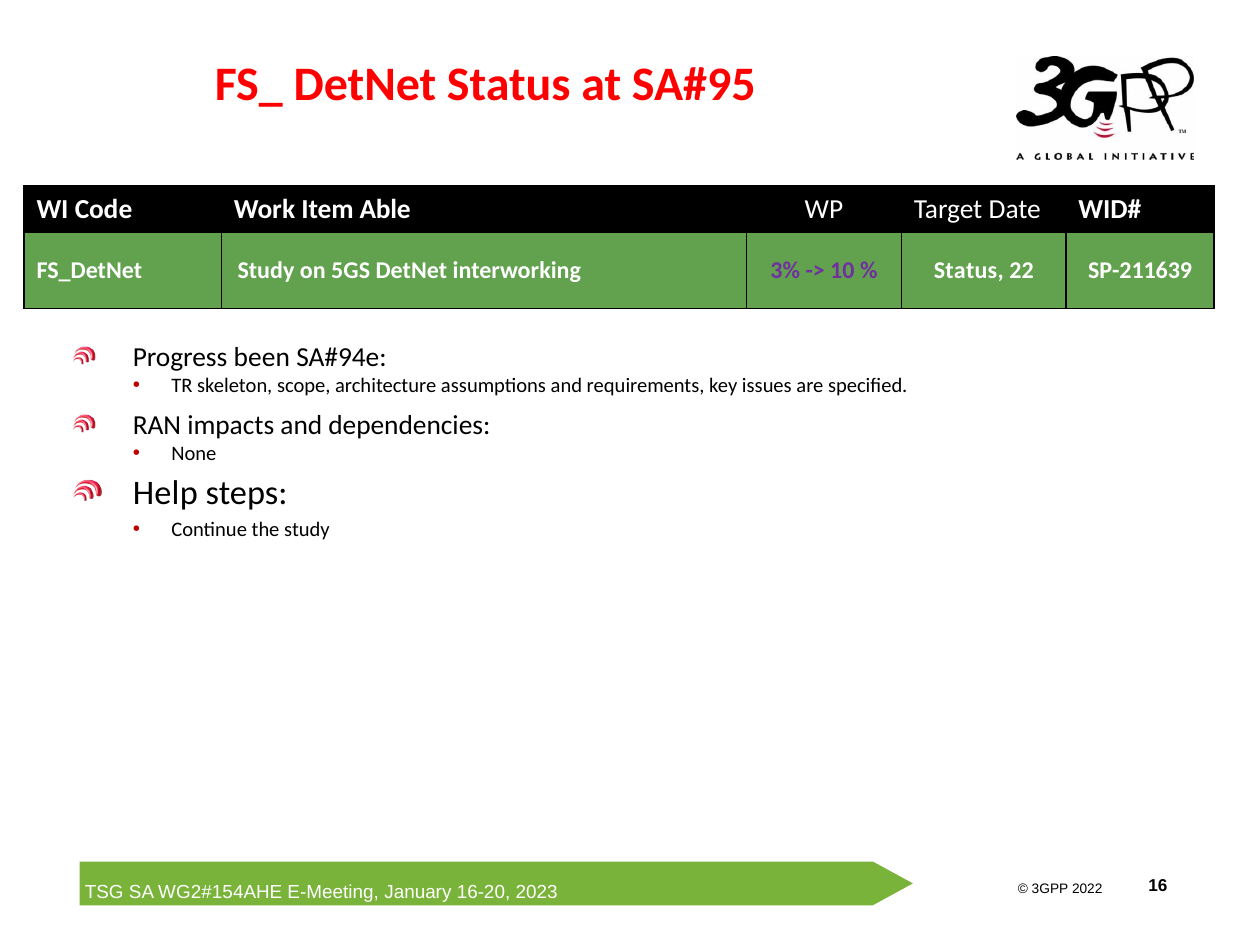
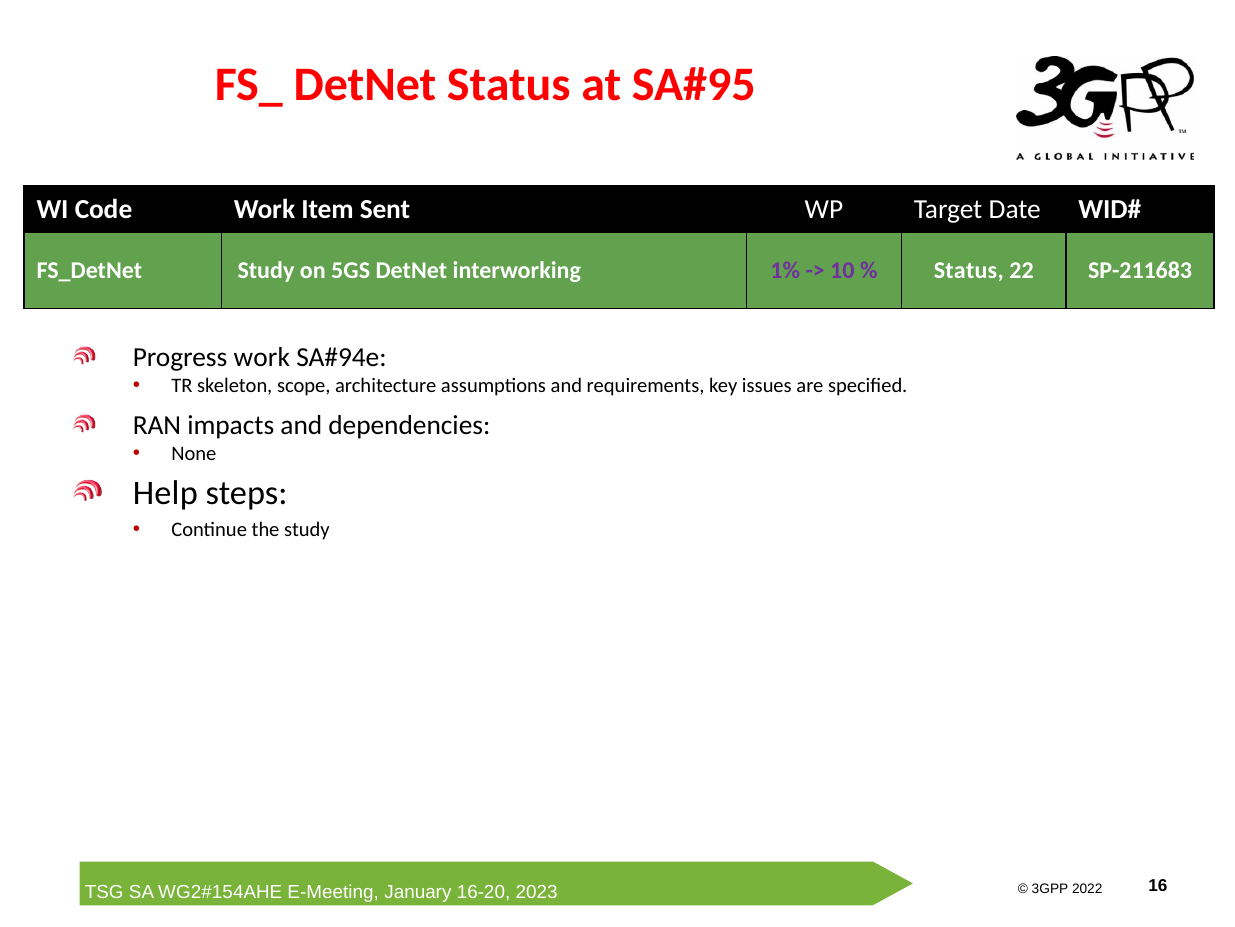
Able: Able -> Sent (385, 209)
3%: 3% -> 1% (785, 270)
SP-211639: SP-211639 -> SP-211683 (1140, 270)
Progress been: been -> work (262, 357)
